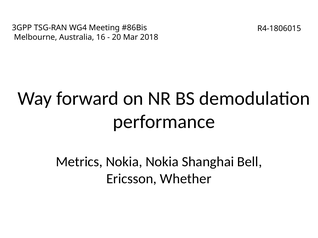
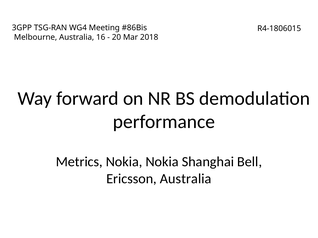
Ericsson Whether: Whether -> Australia (186, 179)
